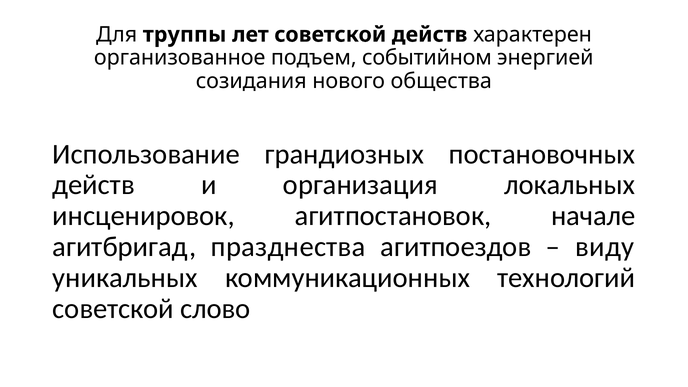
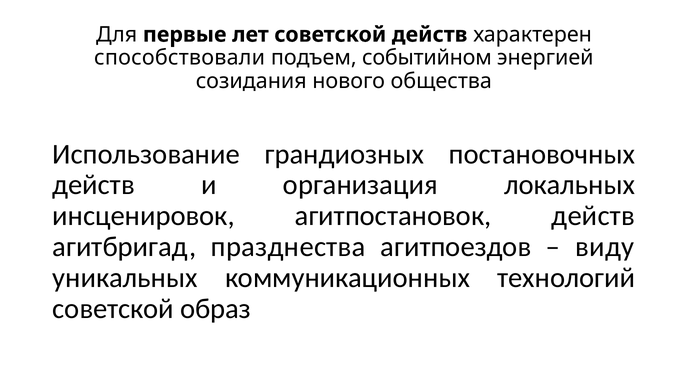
труппы: труппы -> первые (185, 35)
организованное: организованное -> способствовали (180, 58)
агитпостановок начале: начале -> действ (593, 216)
слово: слово -> образ (215, 309)
